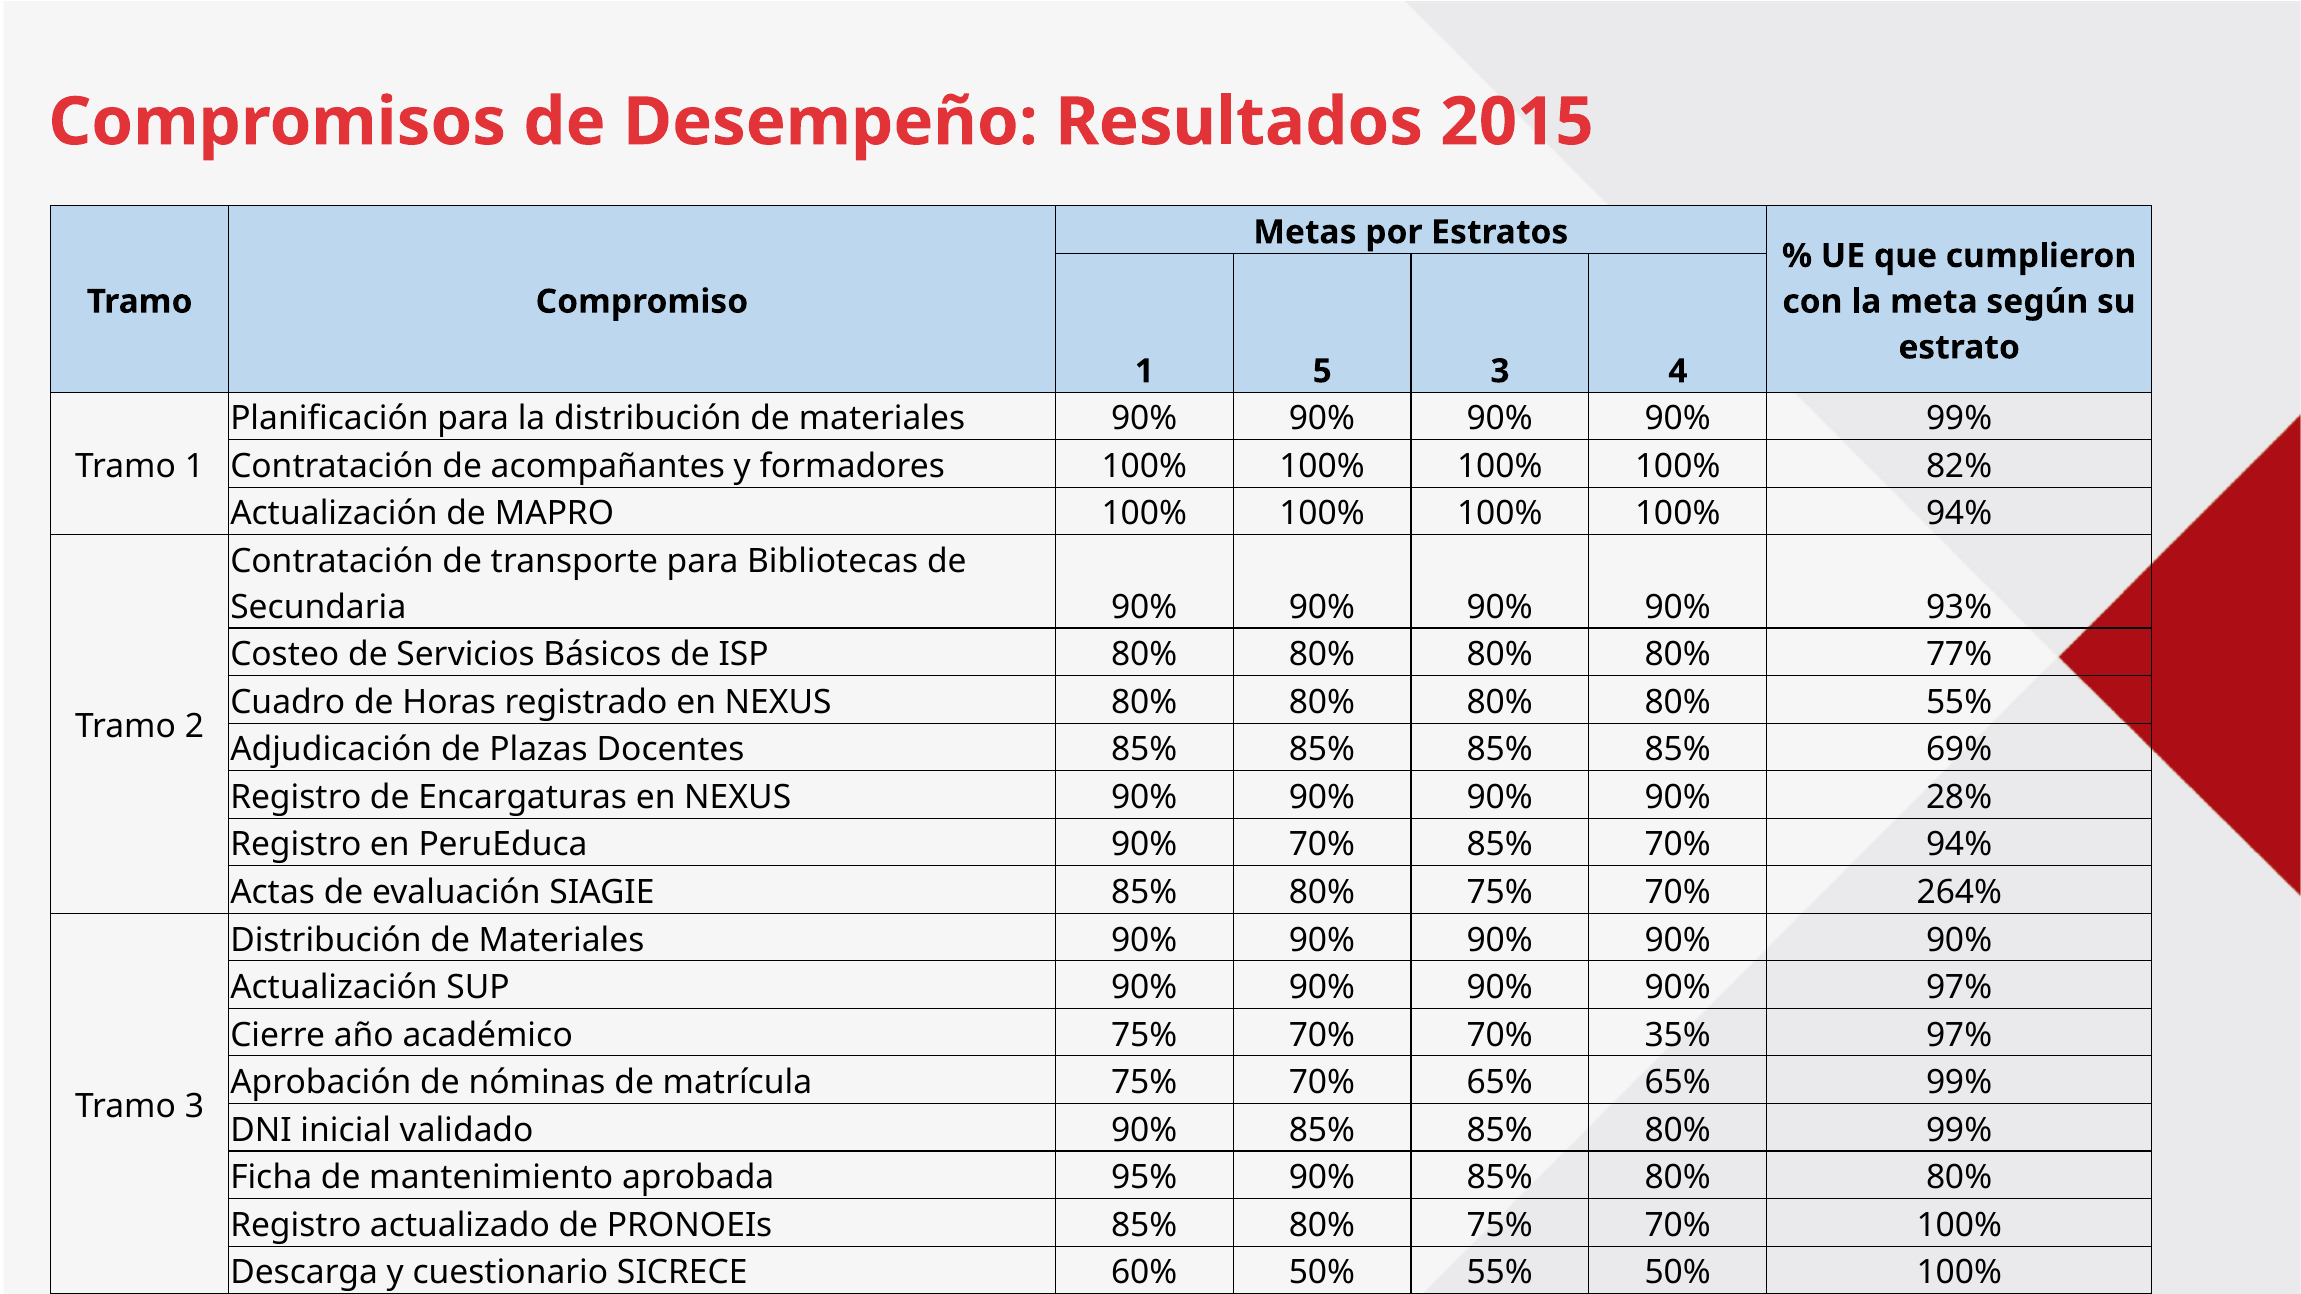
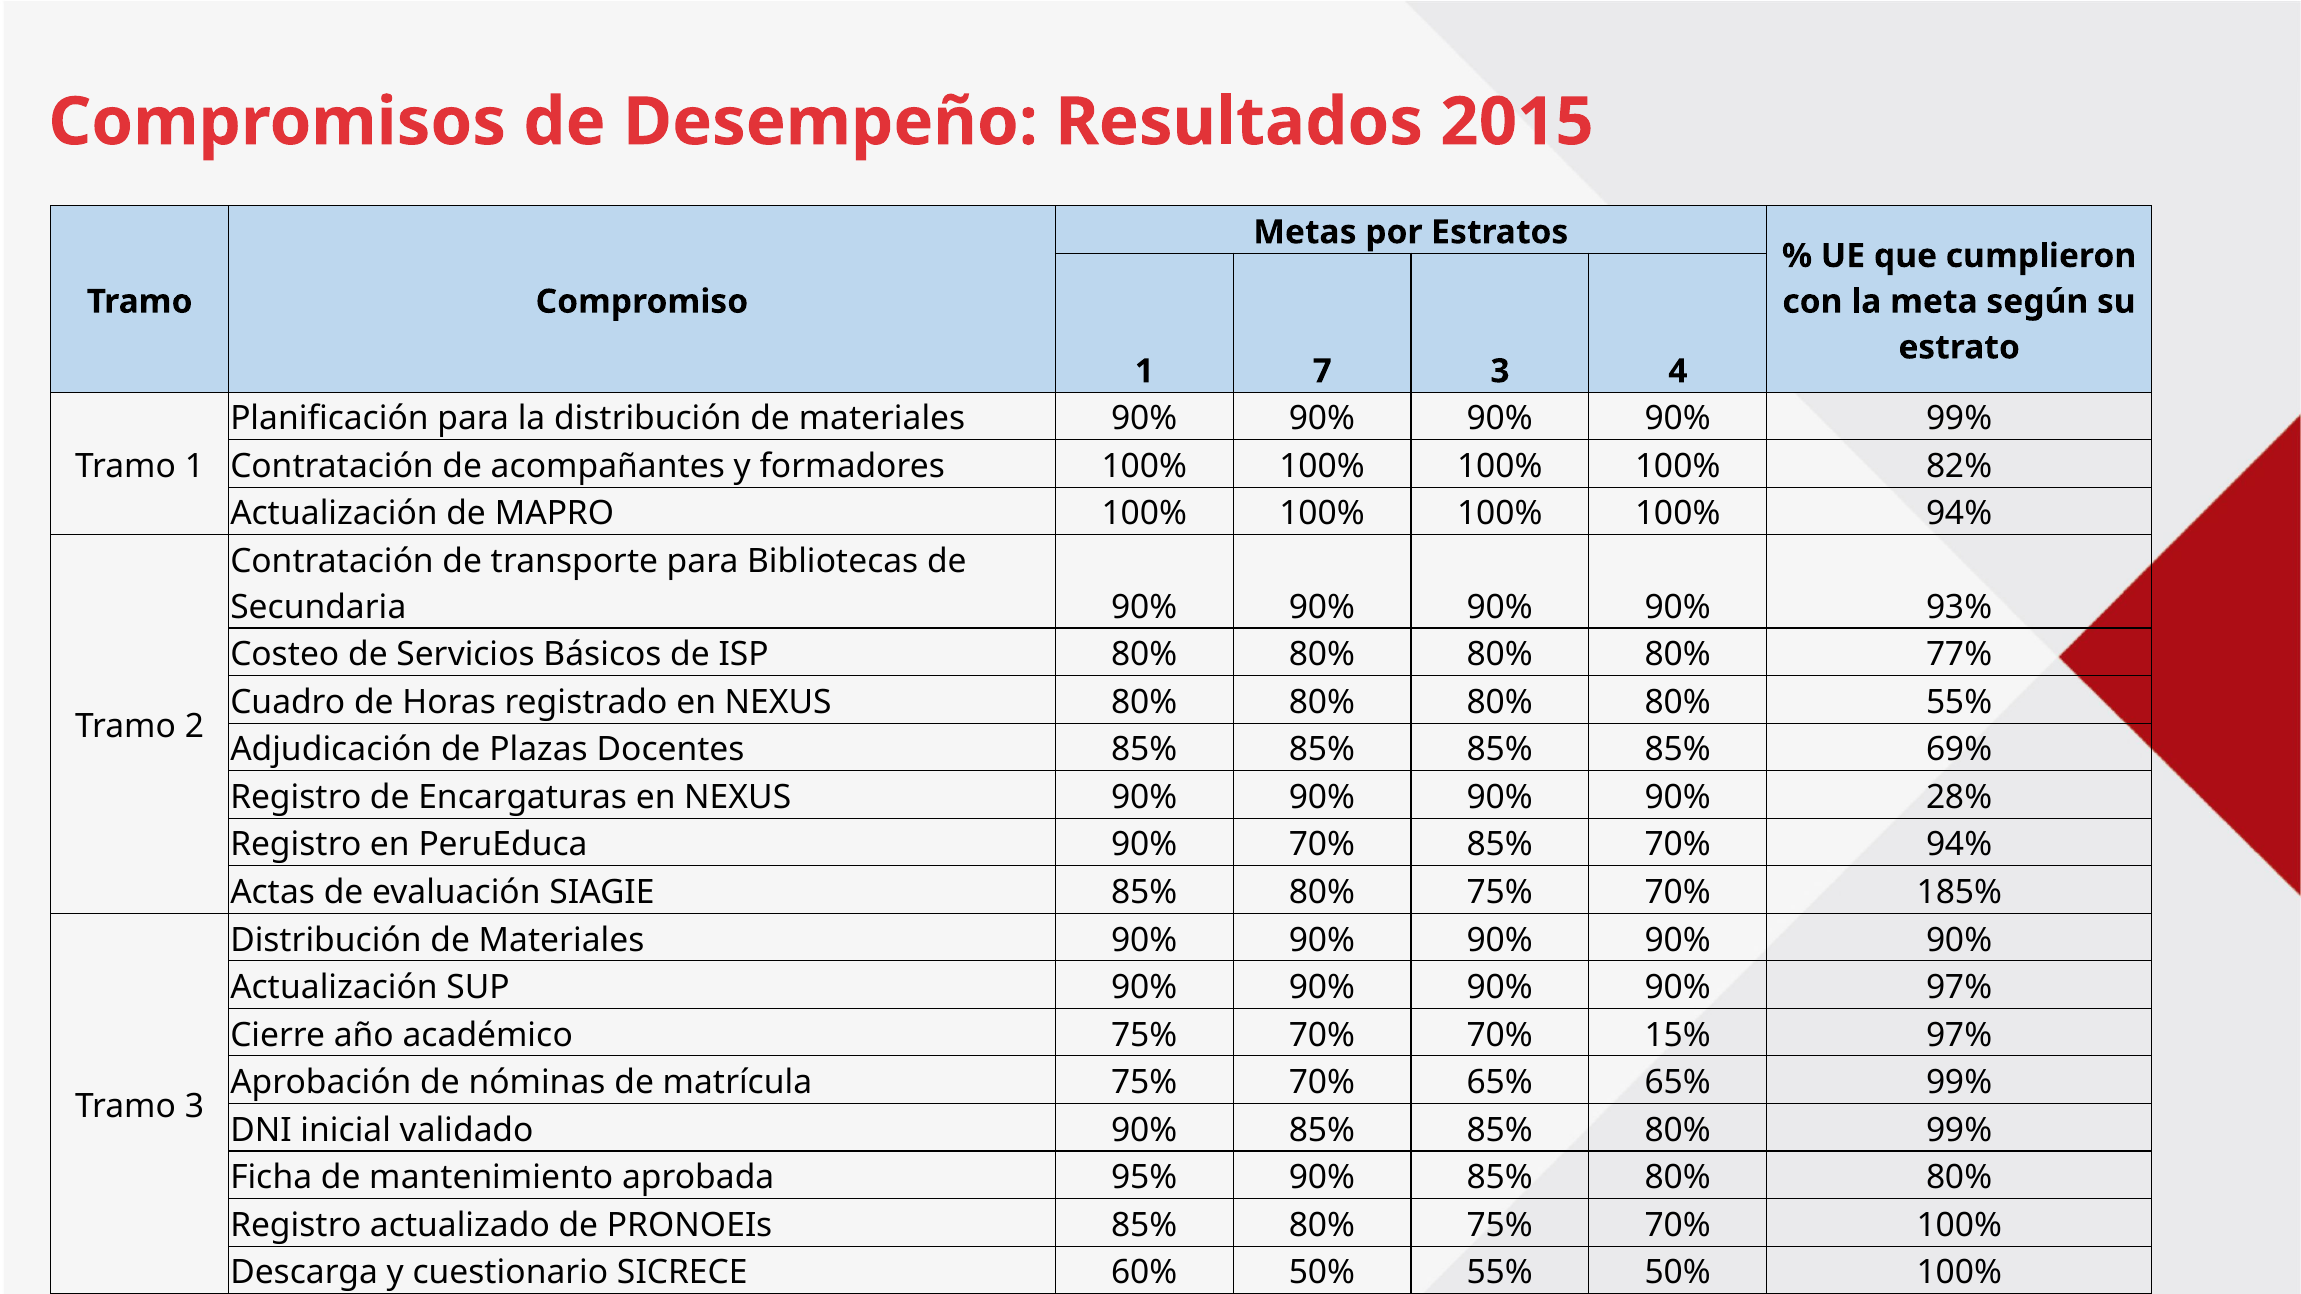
5: 5 -> 7 (1322, 371)
264%: 264% -> 185% (1959, 893)
35%: 35% -> 15% (1678, 1035)
